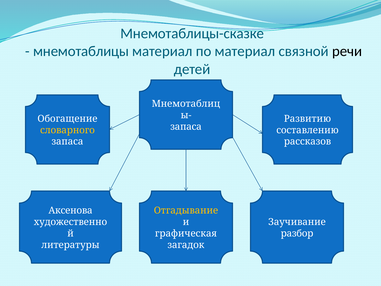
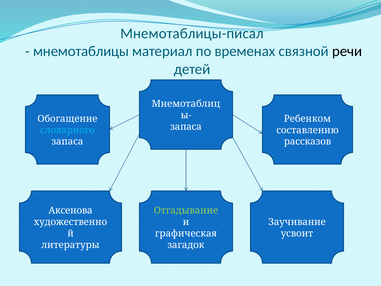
Мнемотаблицы-сказке: Мнемотаблицы-сказке -> Мнемотаблицы-писал (192, 34)
по материал: материал -> временах (245, 51)
Развитию: Развитию -> Ребенком (307, 119)
словарного colour: yellow -> light blue (67, 130)
Отгадывание colour: yellow -> light green (186, 210)
разбор: разбор -> усвоит (297, 233)
